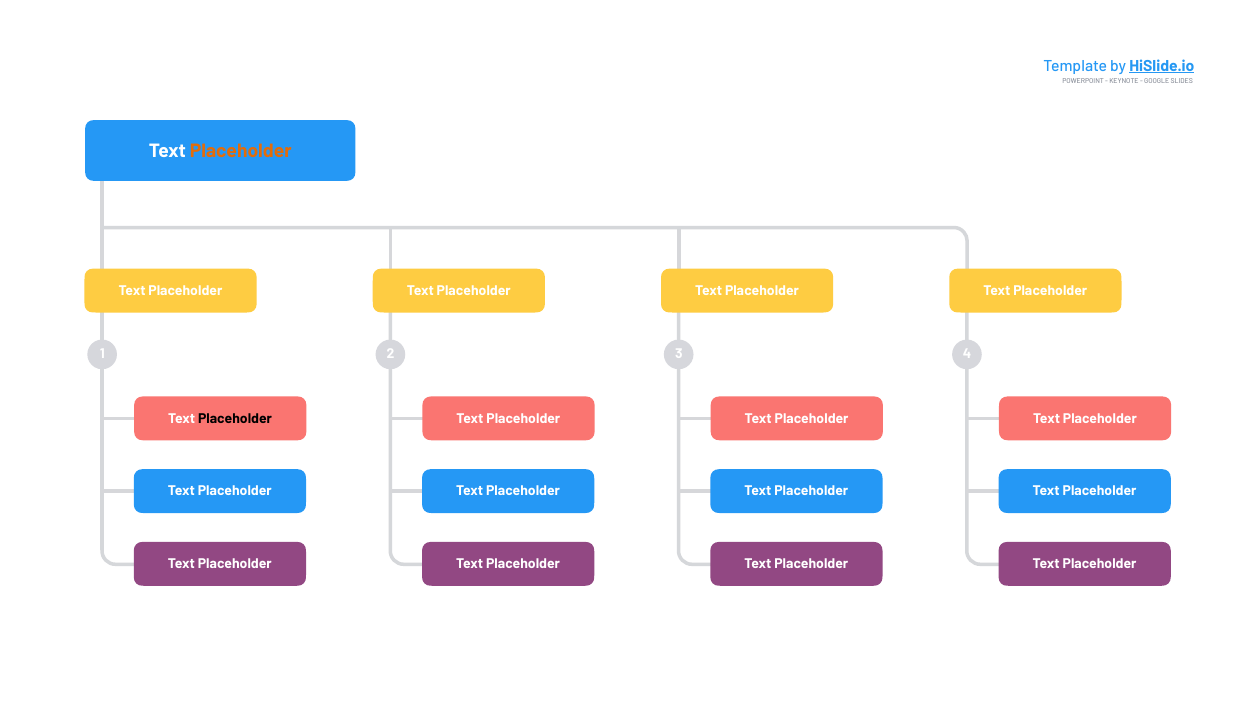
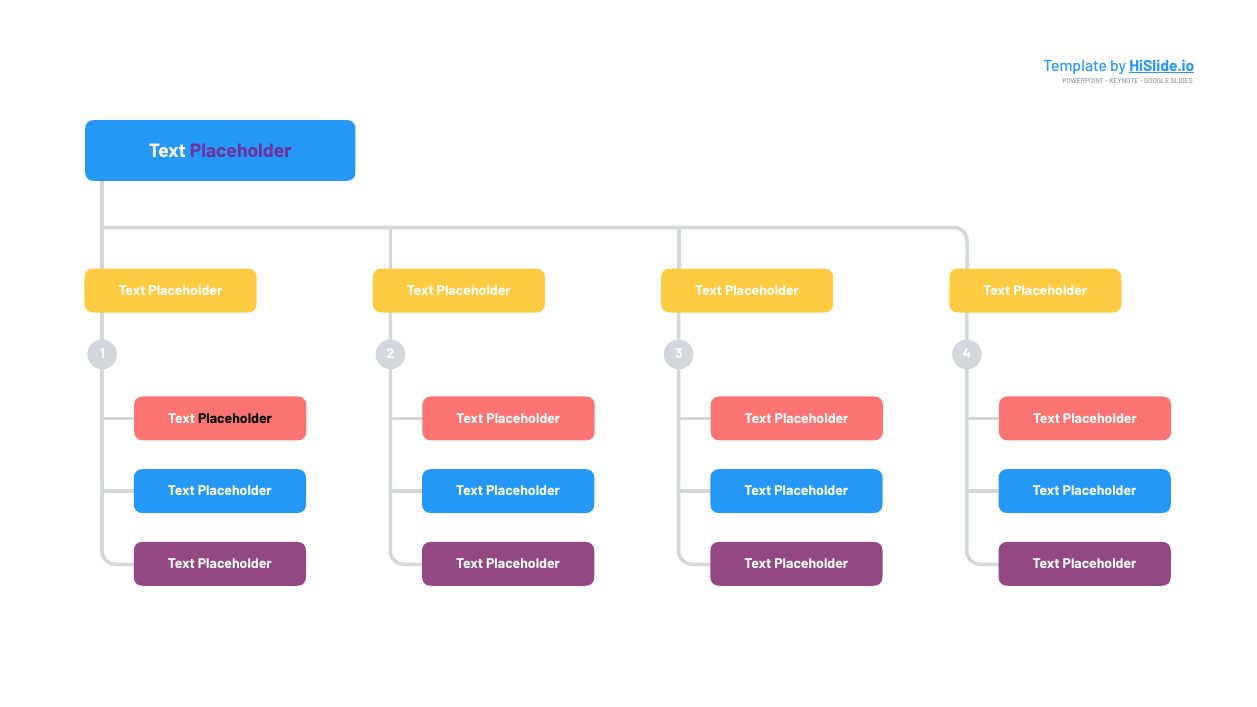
Placeholder colour: orange -> purple (241, 151)
